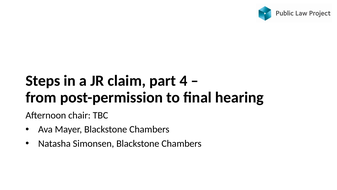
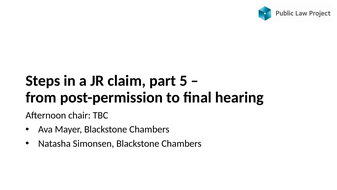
4: 4 -> 5 (183, 81)
